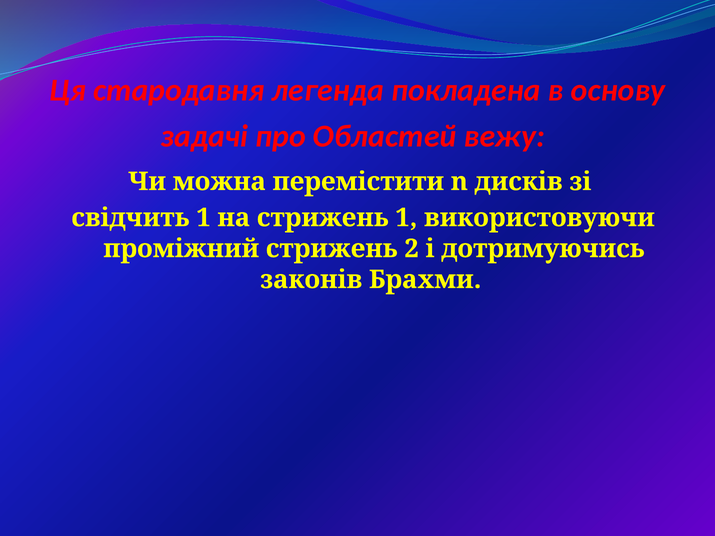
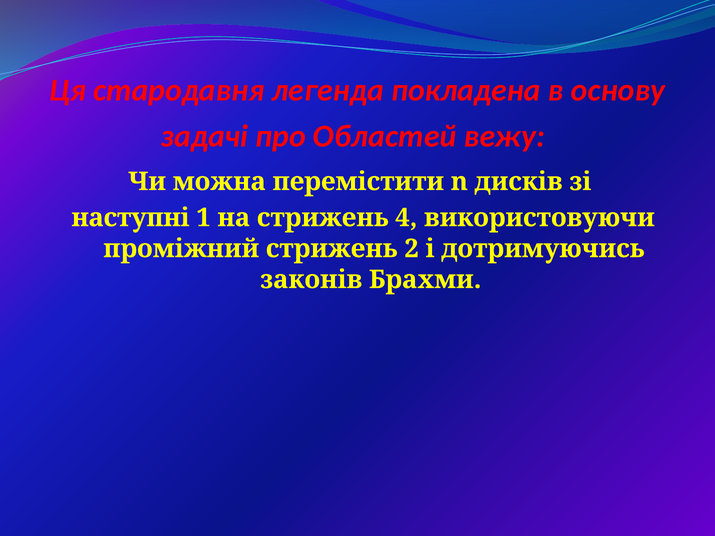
свідчить: свідчить -> наступні (131, 218)
стрижень 1: 1 -> 4 (406, 218)
